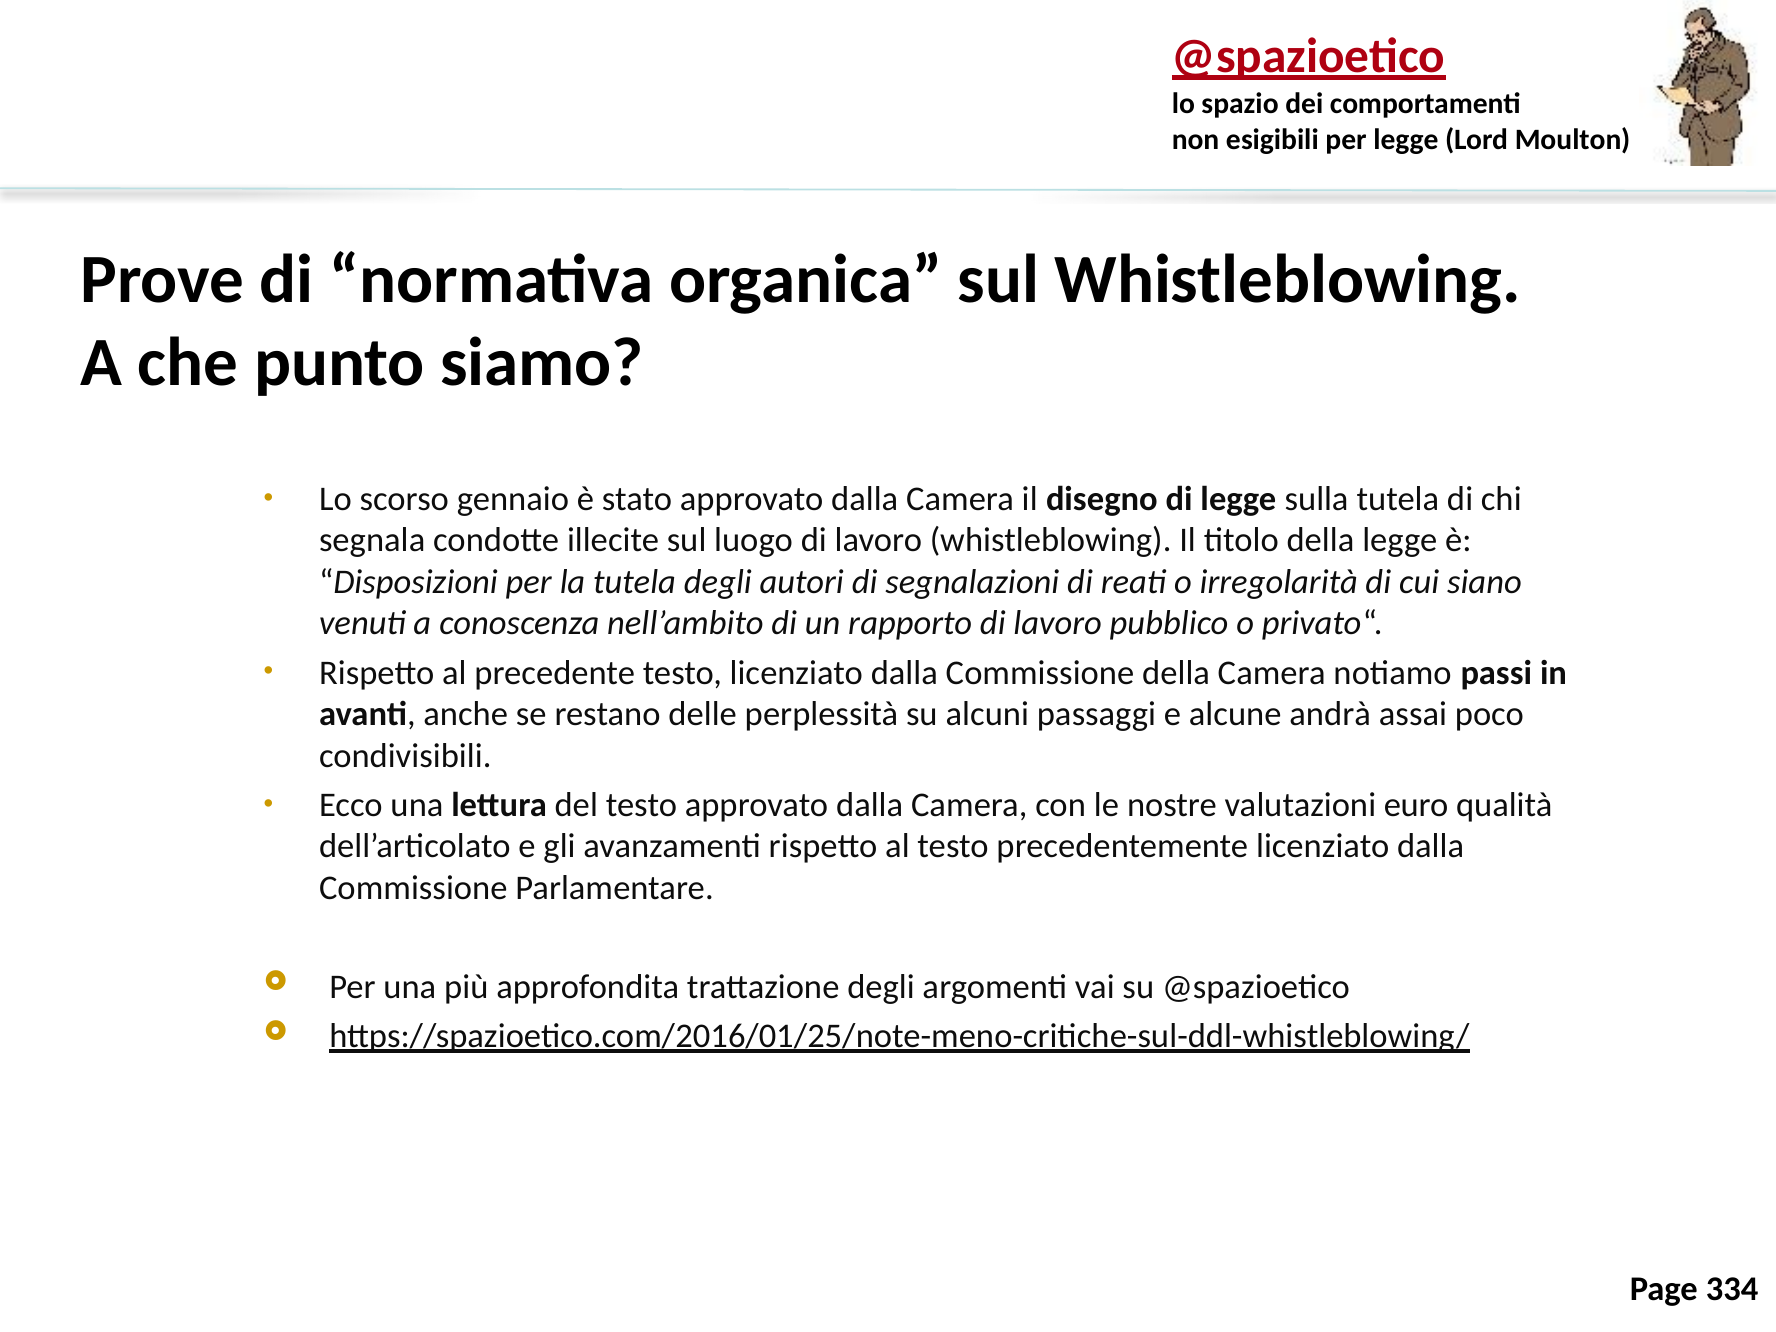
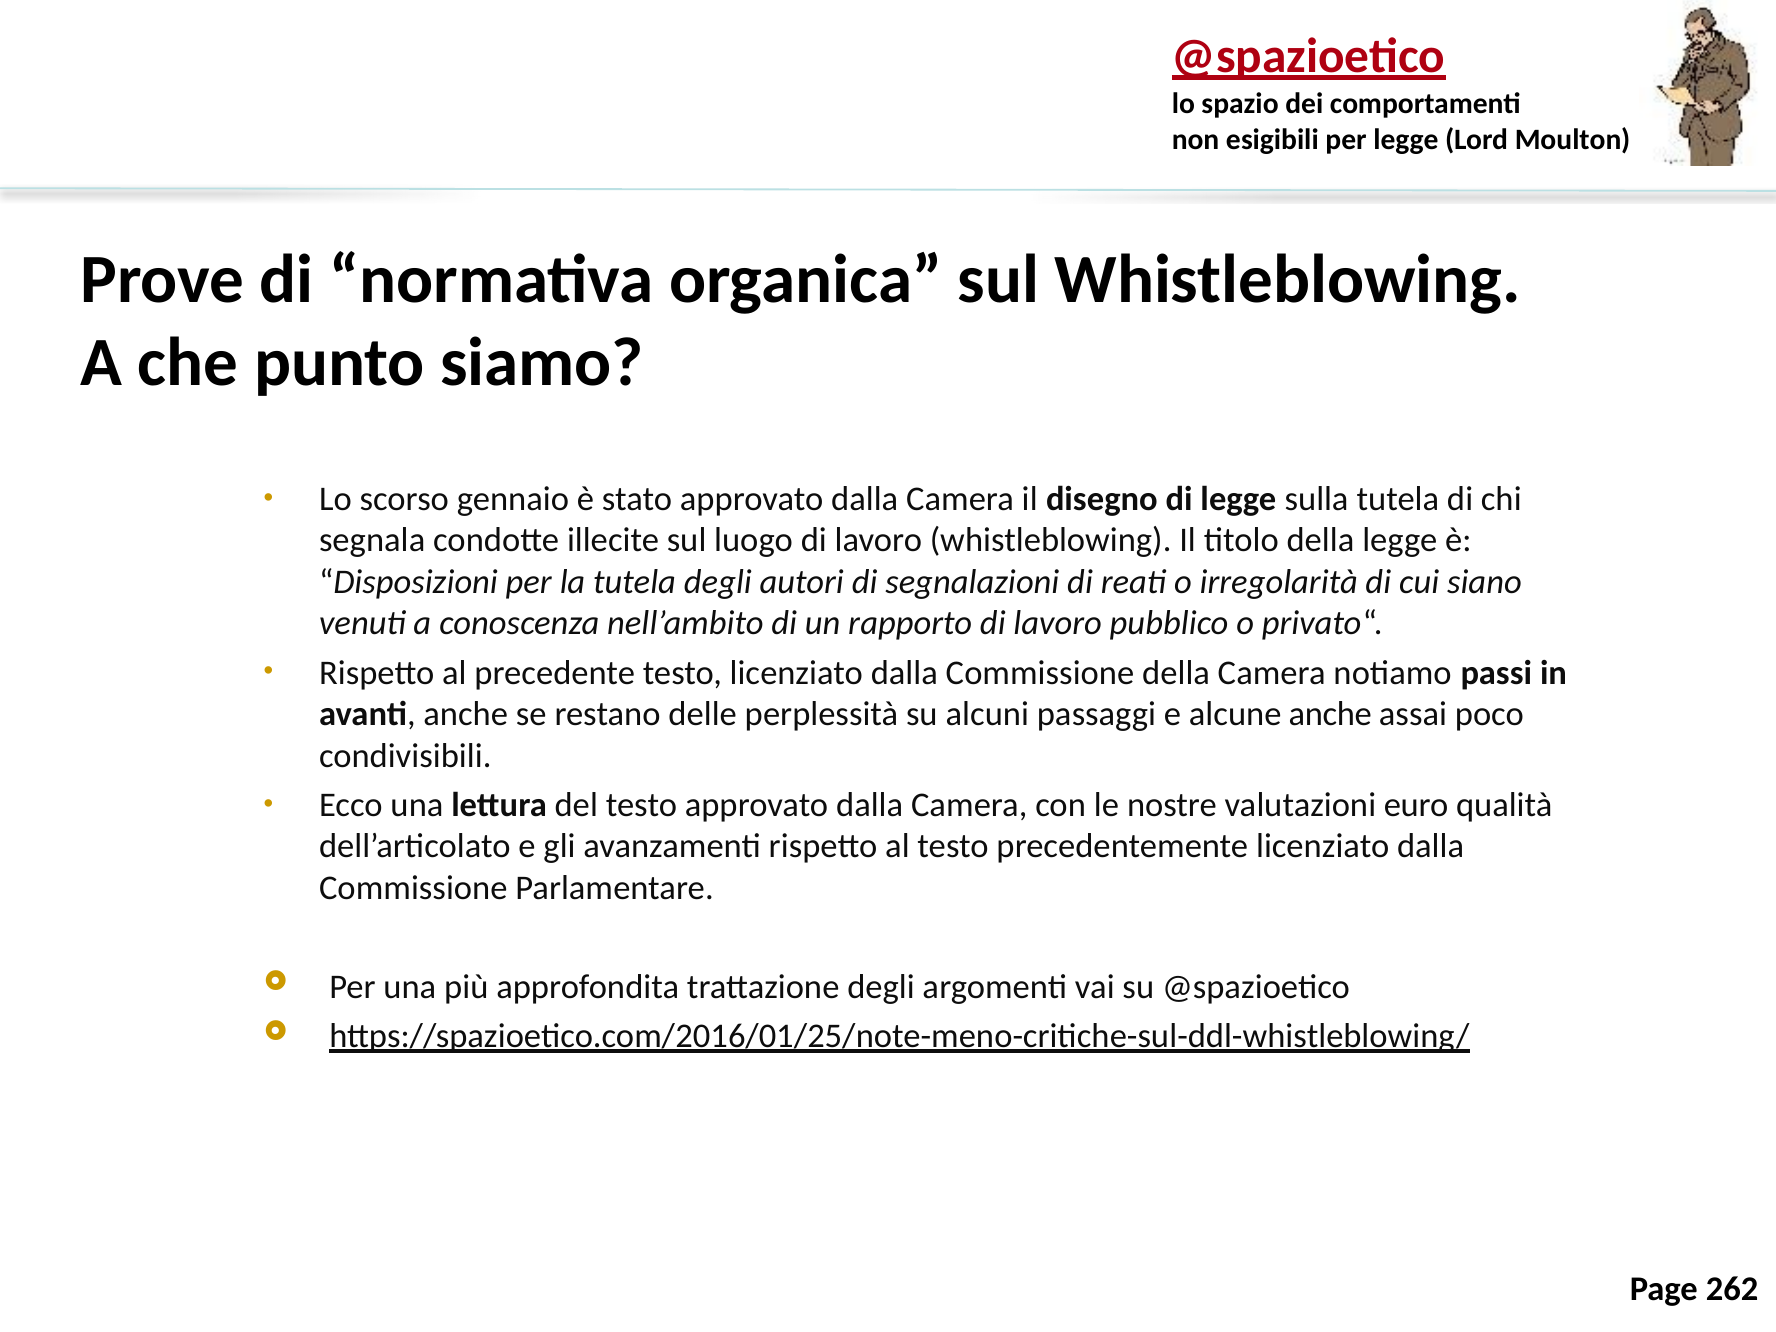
alcune andrà: andrà -> anche (1330, 714)
334: 334 -> 262 (1732, 1289)
